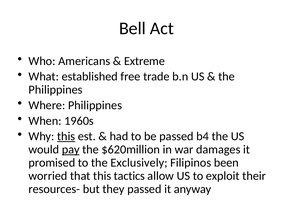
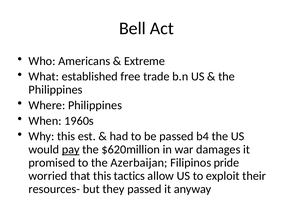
this underline: present -> none (66, 136)
Exclusively: Exclusively -> Azerbaijan (139, 163)
been: been -> pride (226, 163)
